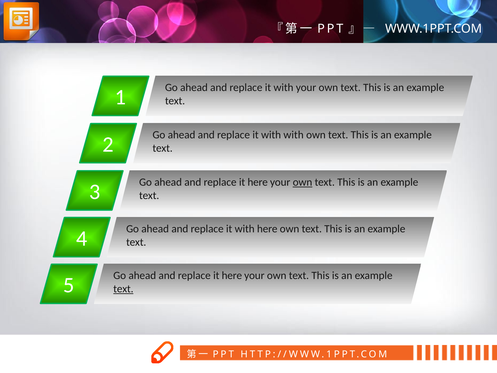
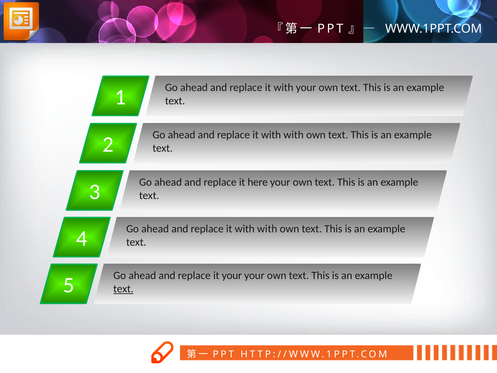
own underline: present -> none (303, 182)
here: here -> with (267, 229)
here: here -> your (232, 275)
